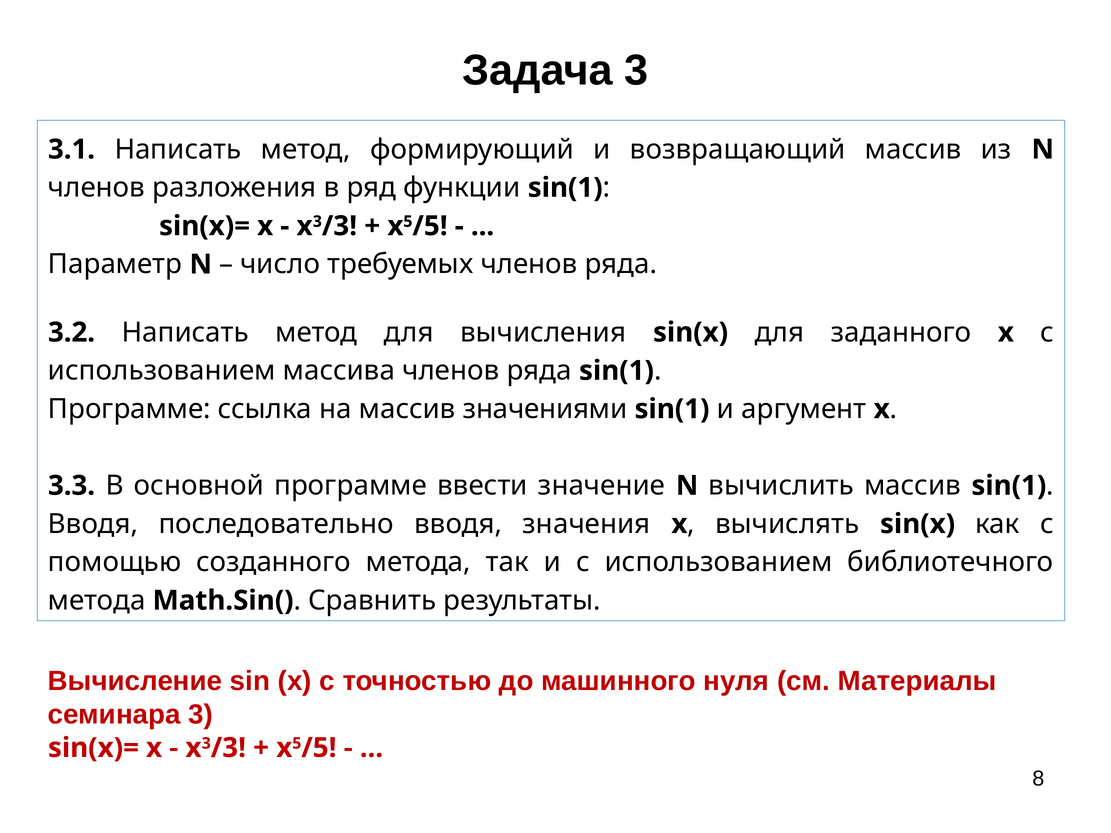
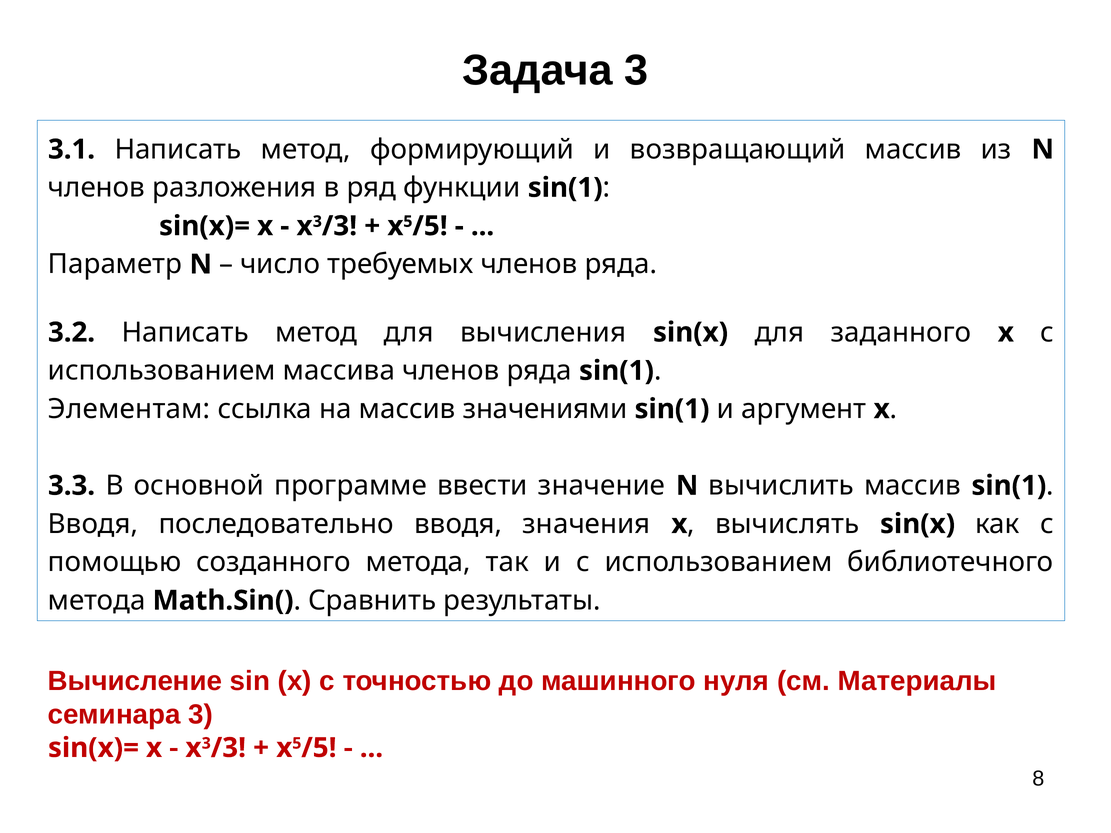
Программе: Программе -> Элементам (129, 409)
